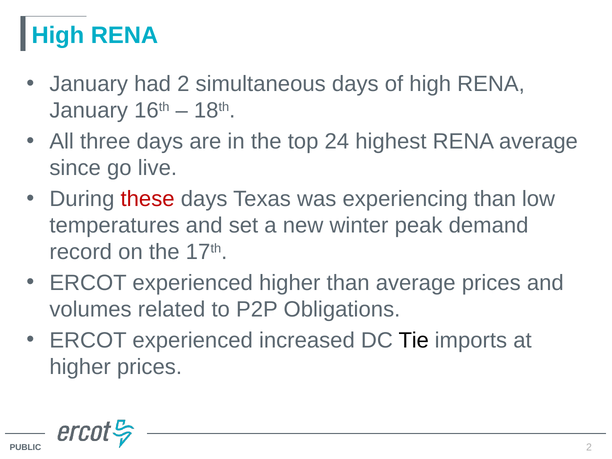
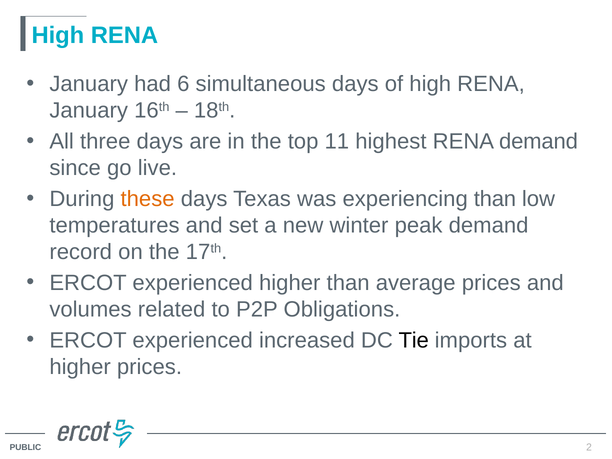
had 2: 2 -> 6 (183, 84)
24: 24 -> 11 (337, 142)
RENA average: average -> demand (538, 142)
these colour: red -> orange (148, 199)
